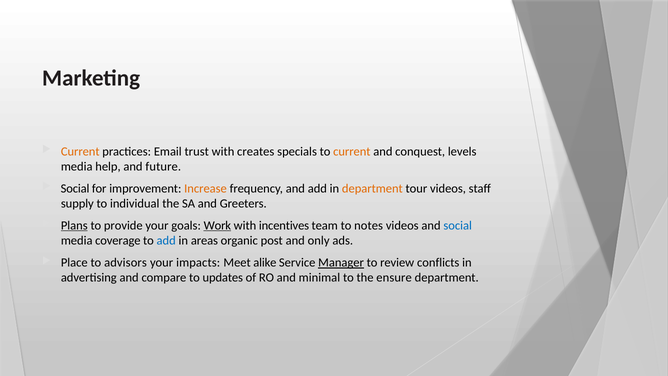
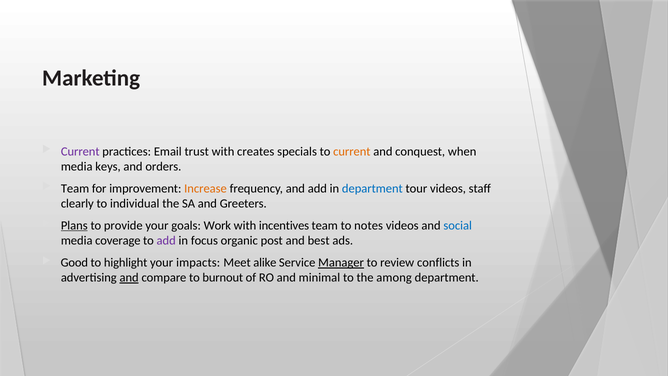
Current colour: orange -> purple (80, 151)
levels: levels -> when (462, 151)
help: help -> keys (108, 166)
future: future -> orders (163, 166)
Social: Social -> Team (75, 188)
department colour: orange -> blue (372, 188)
supply: supply -> clearly (77, 203)
Work underline: present -> none (217, 225)
add colour: blue -> purple (166, 240)
areas: areas -> focus (204, 240)
only: only -> best (319, 240)
Place: Place -> Good (74, 262)
advisors: advisors -> highlight (126, 262)
and underline: none -> present (129, 277)
updates: updates -> burnout (223, 277)
ensure: ensure -> among (394, 277)
